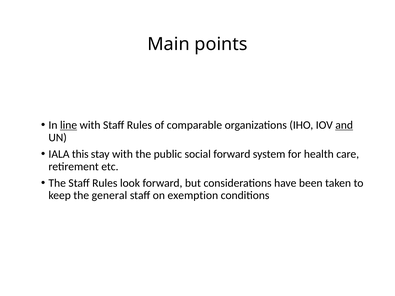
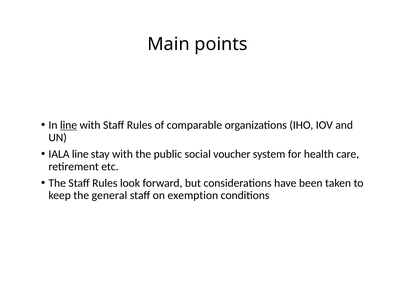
and underline: present -> none (344, 125)
IALA this: this -> line (80, 154)
social forward: forward -> voucher (232, 154)
